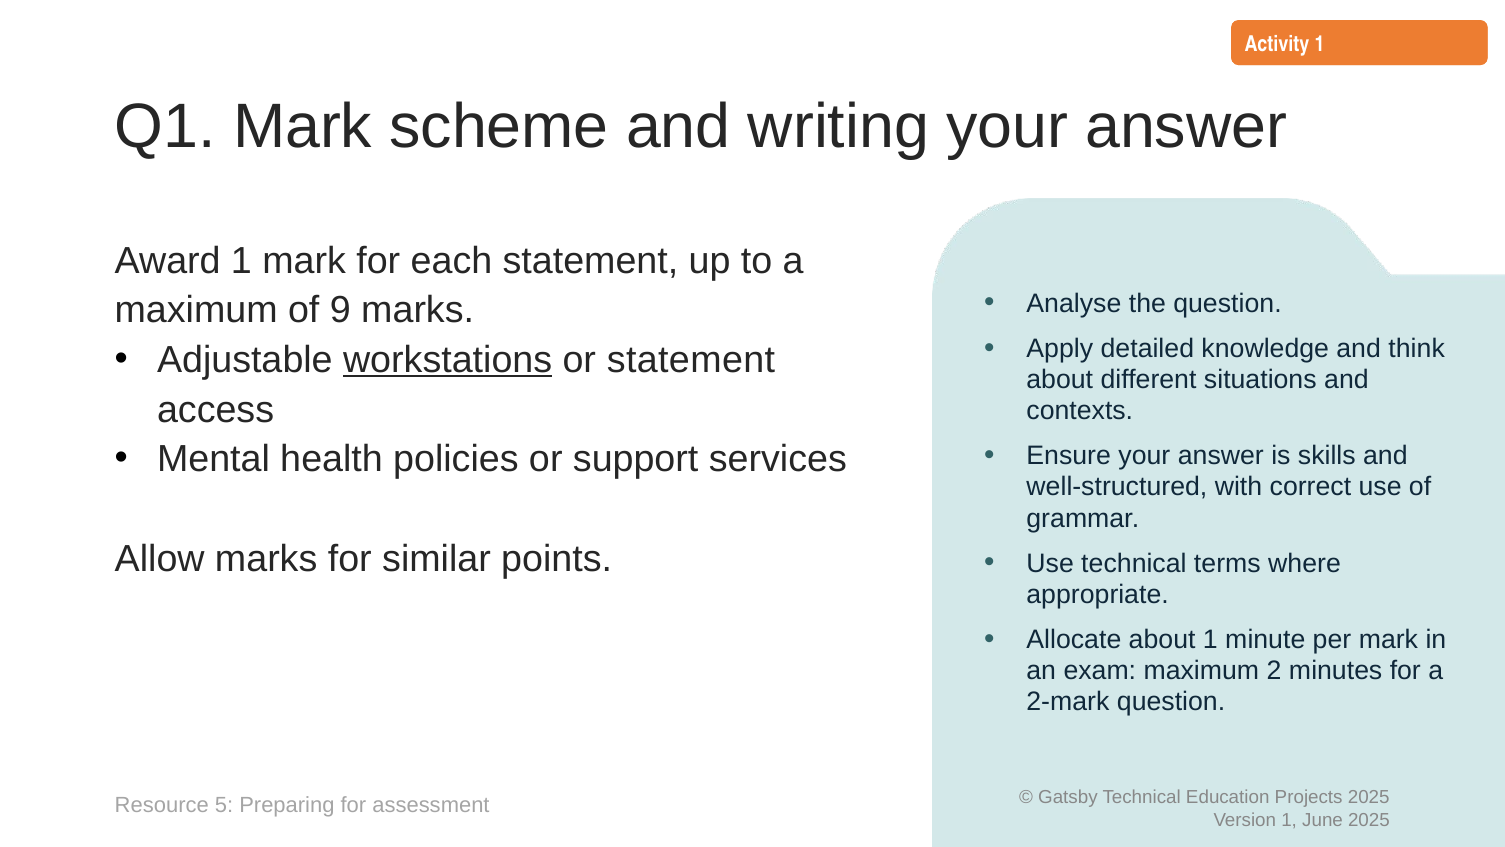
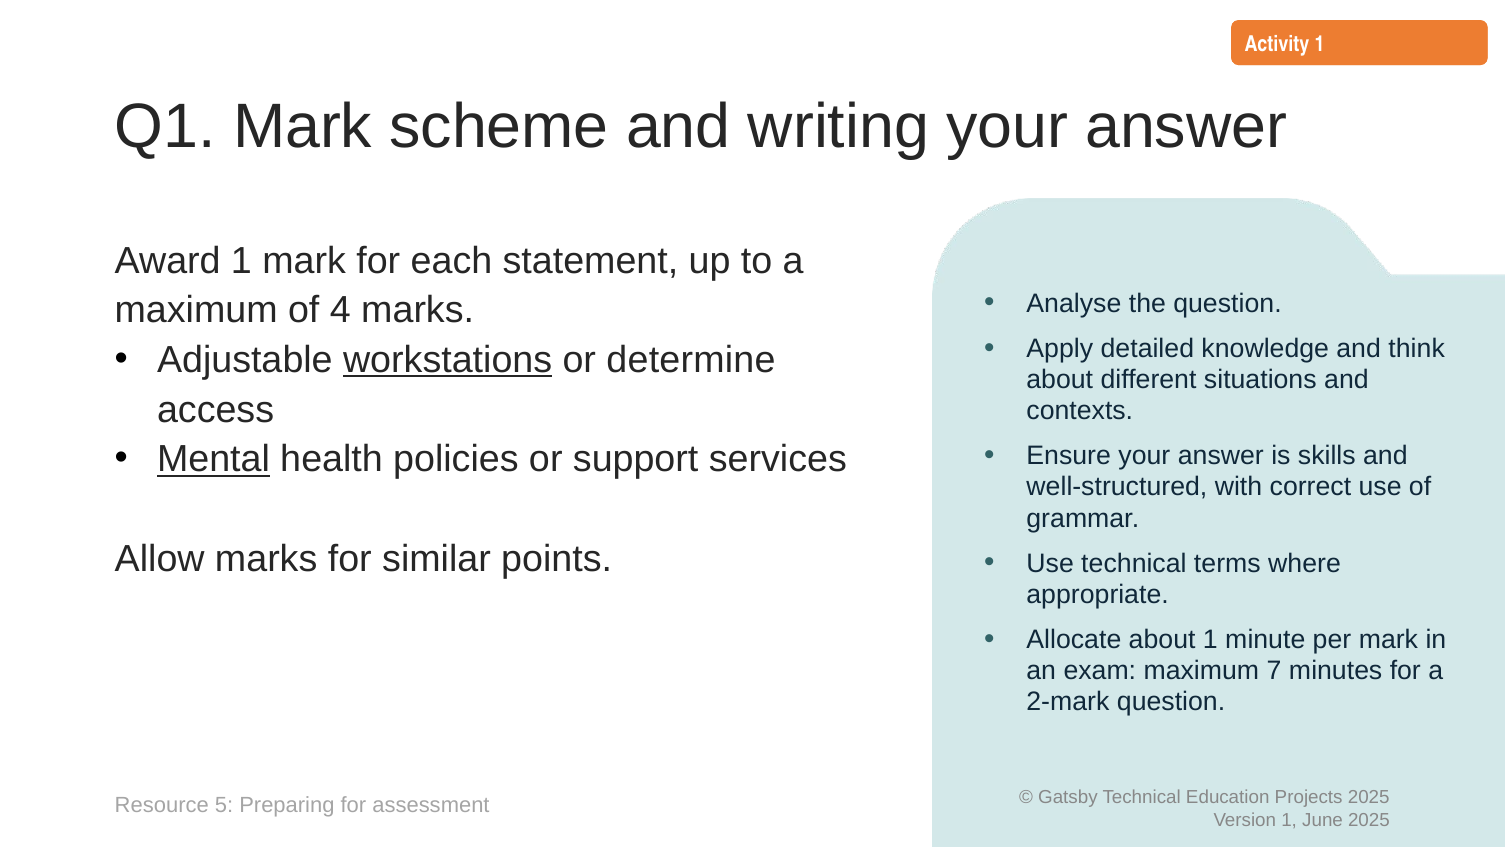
9: 9 -> 4 (340, 310)
or statement: statement -> determine (691, 360)
Mental underline: none -> present (213, 459)
2: 2 -> 7 (1274, 670)
